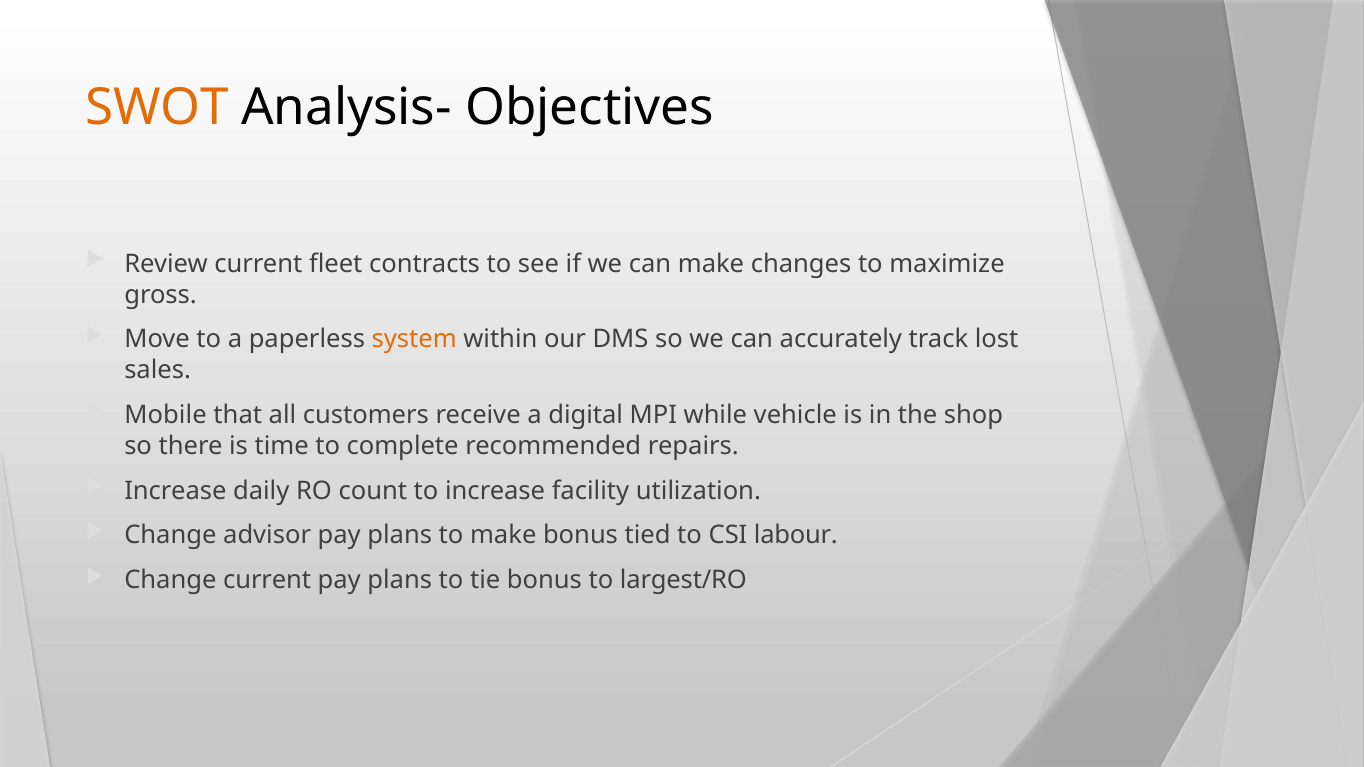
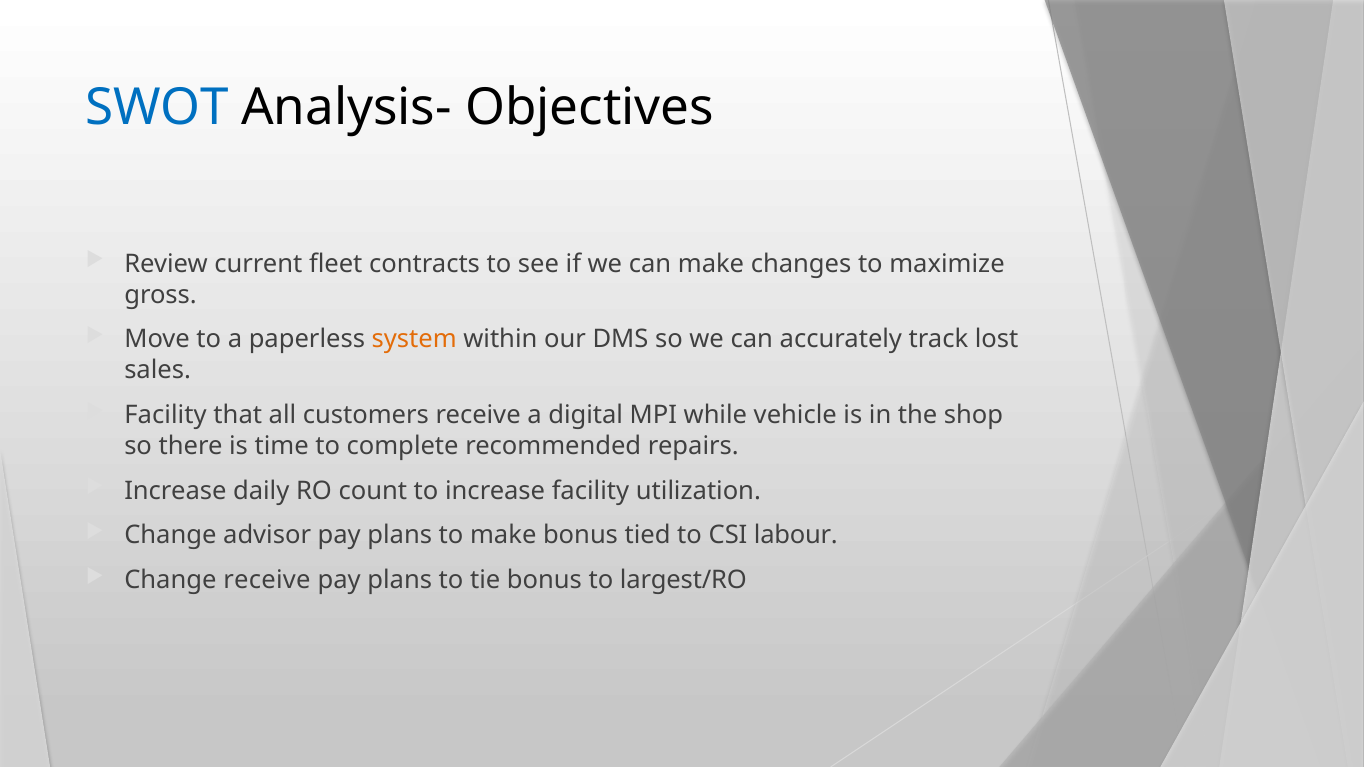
SWOT colour: orange -> blue (157, 108)
Mobile: Mobile -> Facility (166, 415)
Change current: current -> receive (267, 581)
